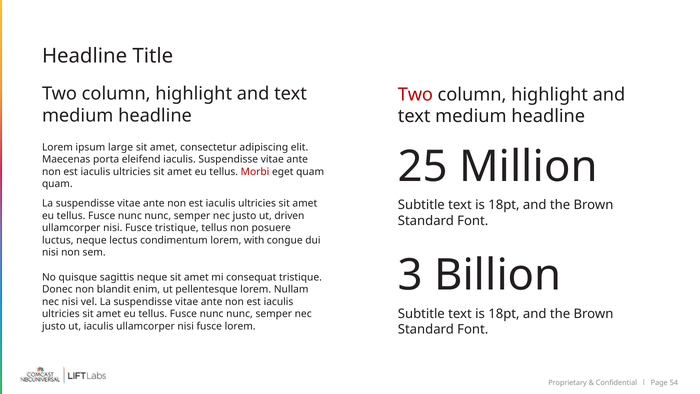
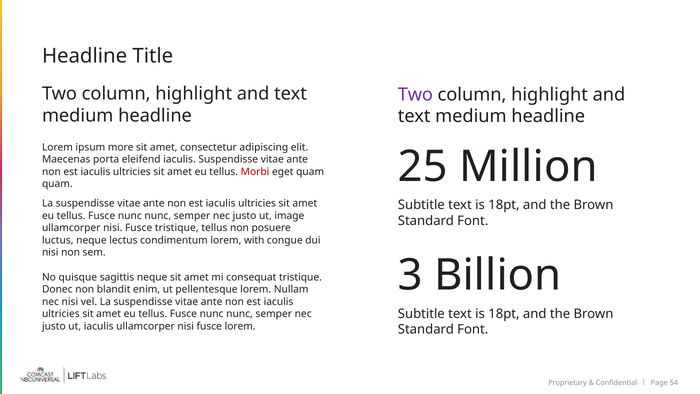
Two colour: red -> purple (415, 94)
large: large -> more (121, 147)
driven: driven -> image (289, 216)
